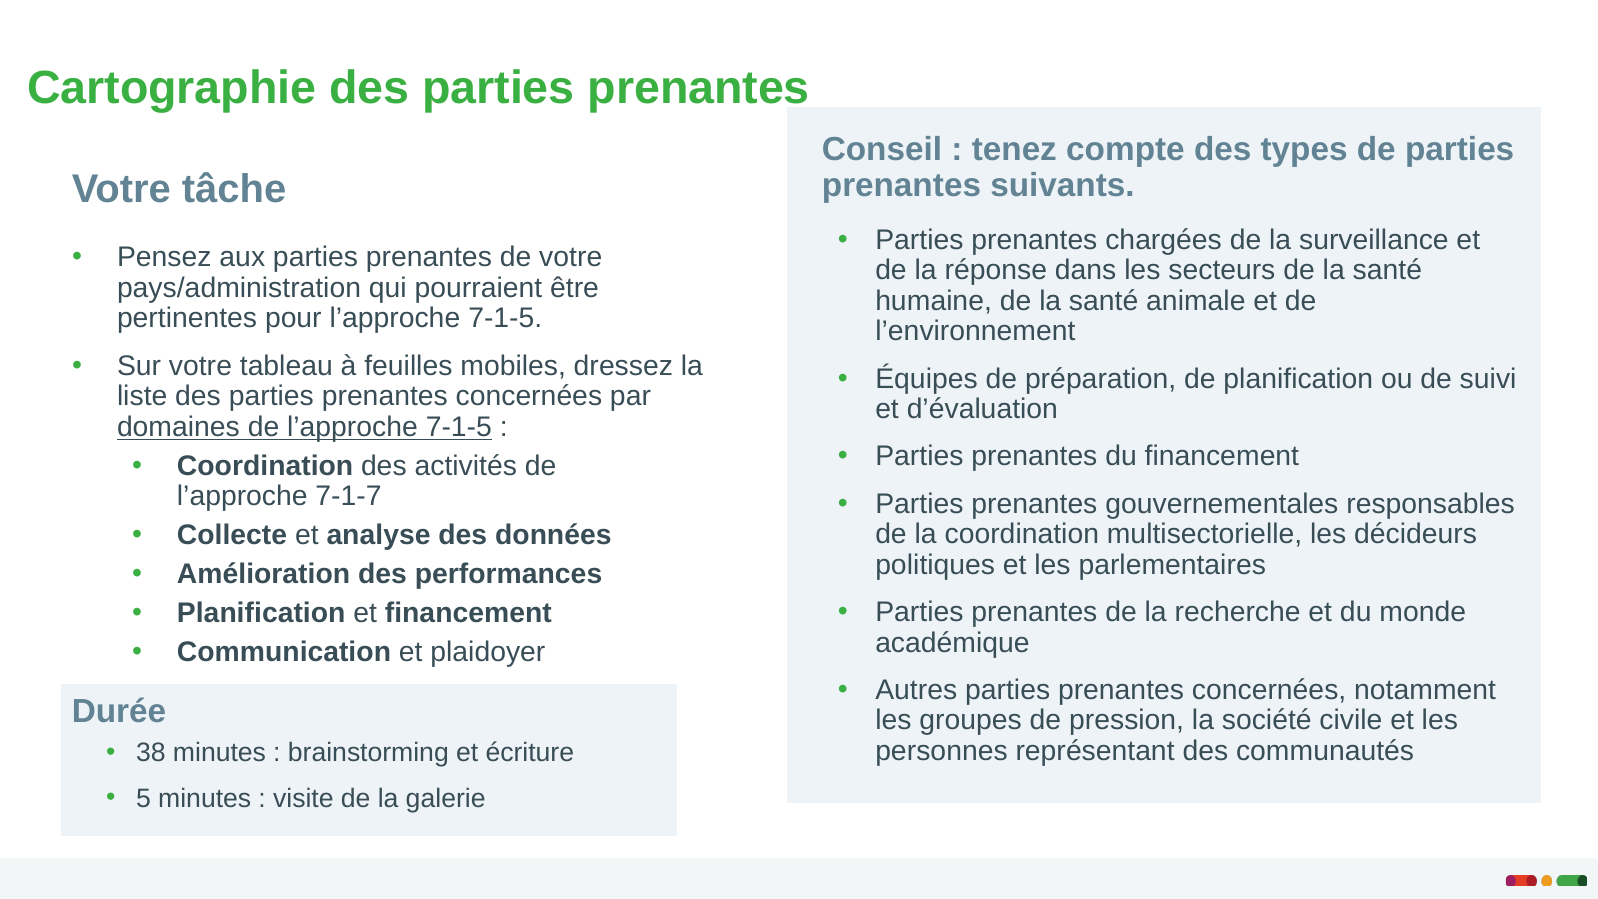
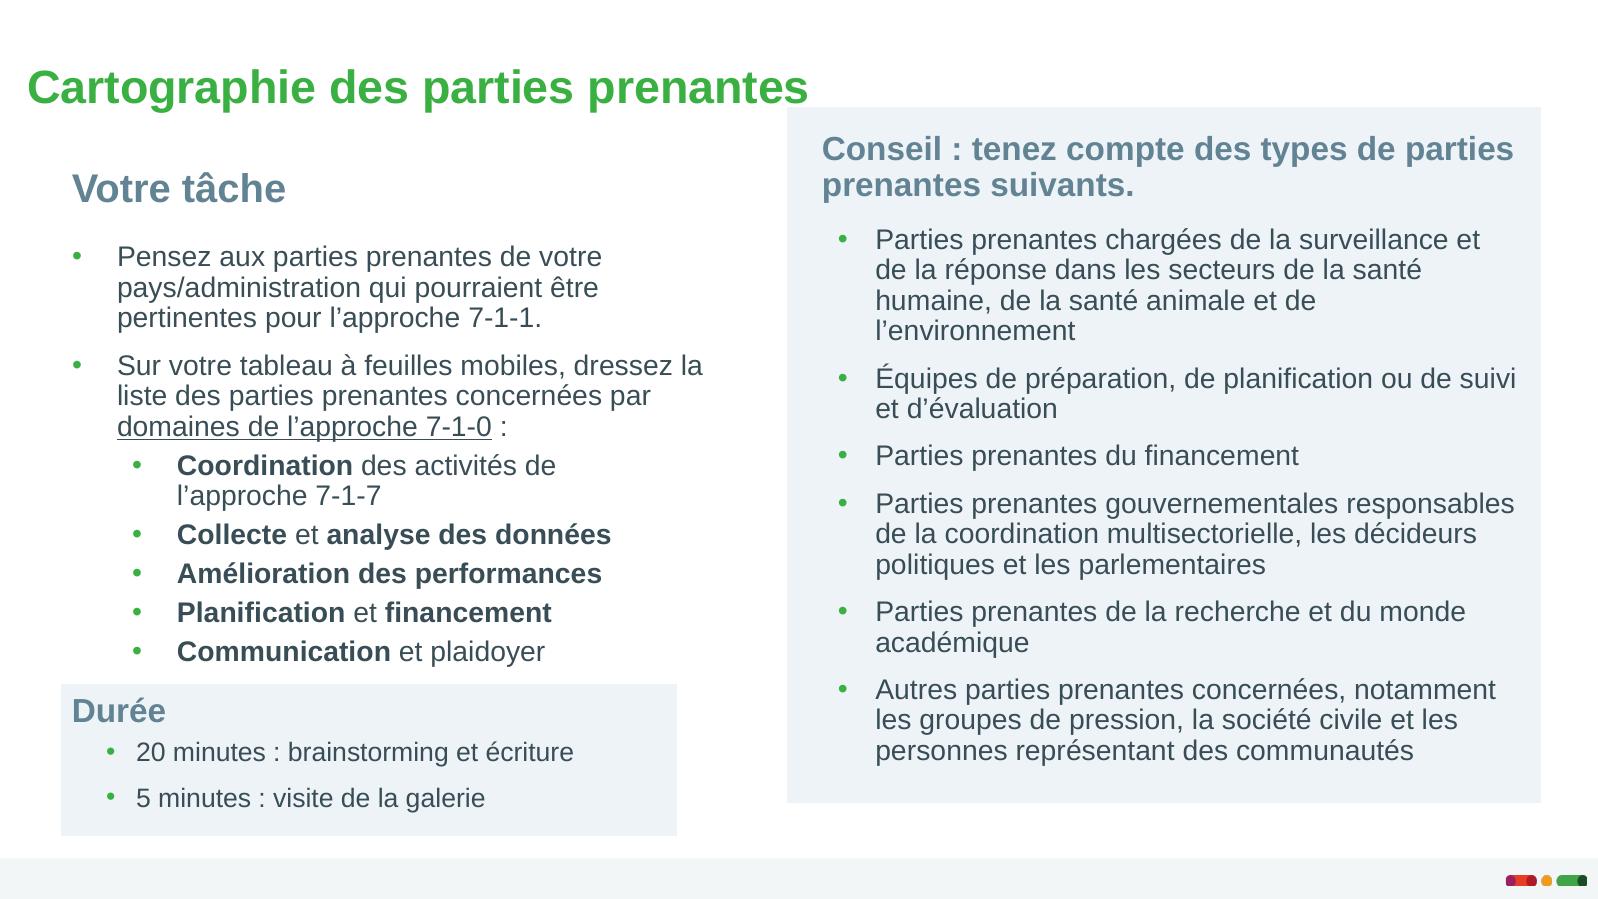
pour l’approche 7-1-5: 7-1-5 -> 7-1-1 (505, 318)
de l’approche 7-1-5: 7-1-5 -> 7-1-0 (459, 427)
38: 38 -> 20 (151, 753)
